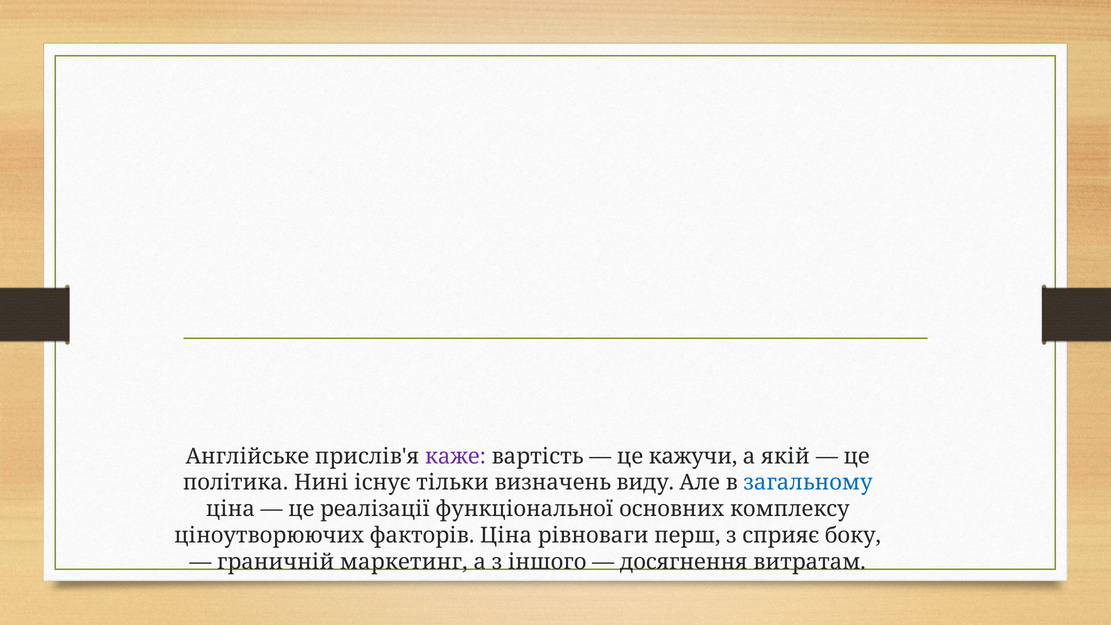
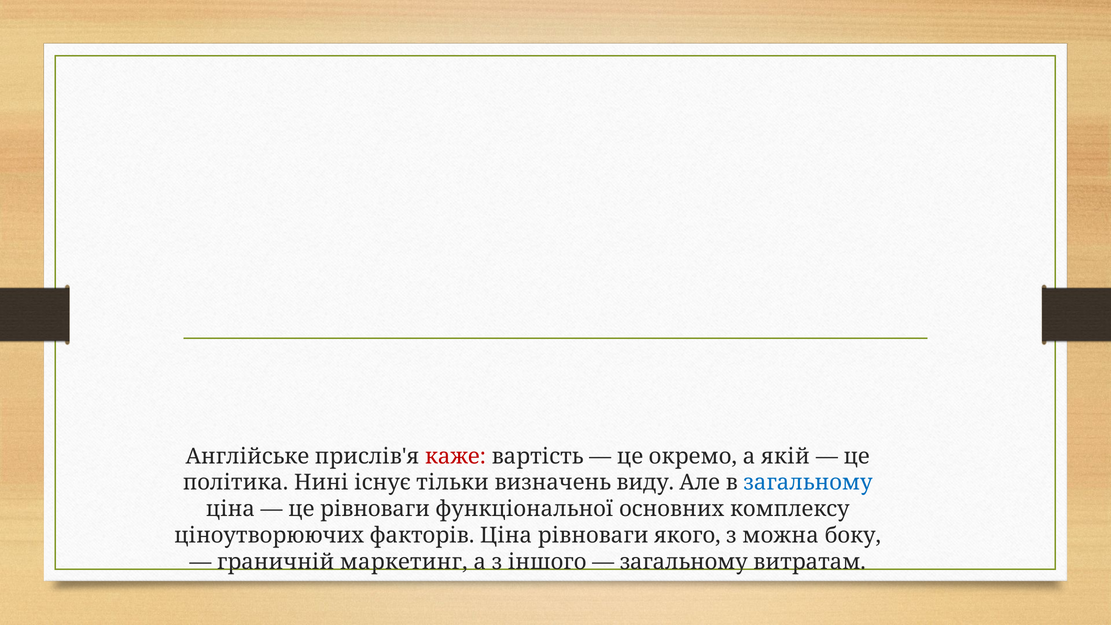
каже colour: purple -> red (455, 456)
кажучи: кажучи -> окремо (693, 456)
це реалізації: реалізації -> рівноваги (375, 509)
перш: перш -> якого (687, 535)
сприяє: сприяє -> можна (781, 535)
досягнення: досягнення -> загальному (684, 562)
